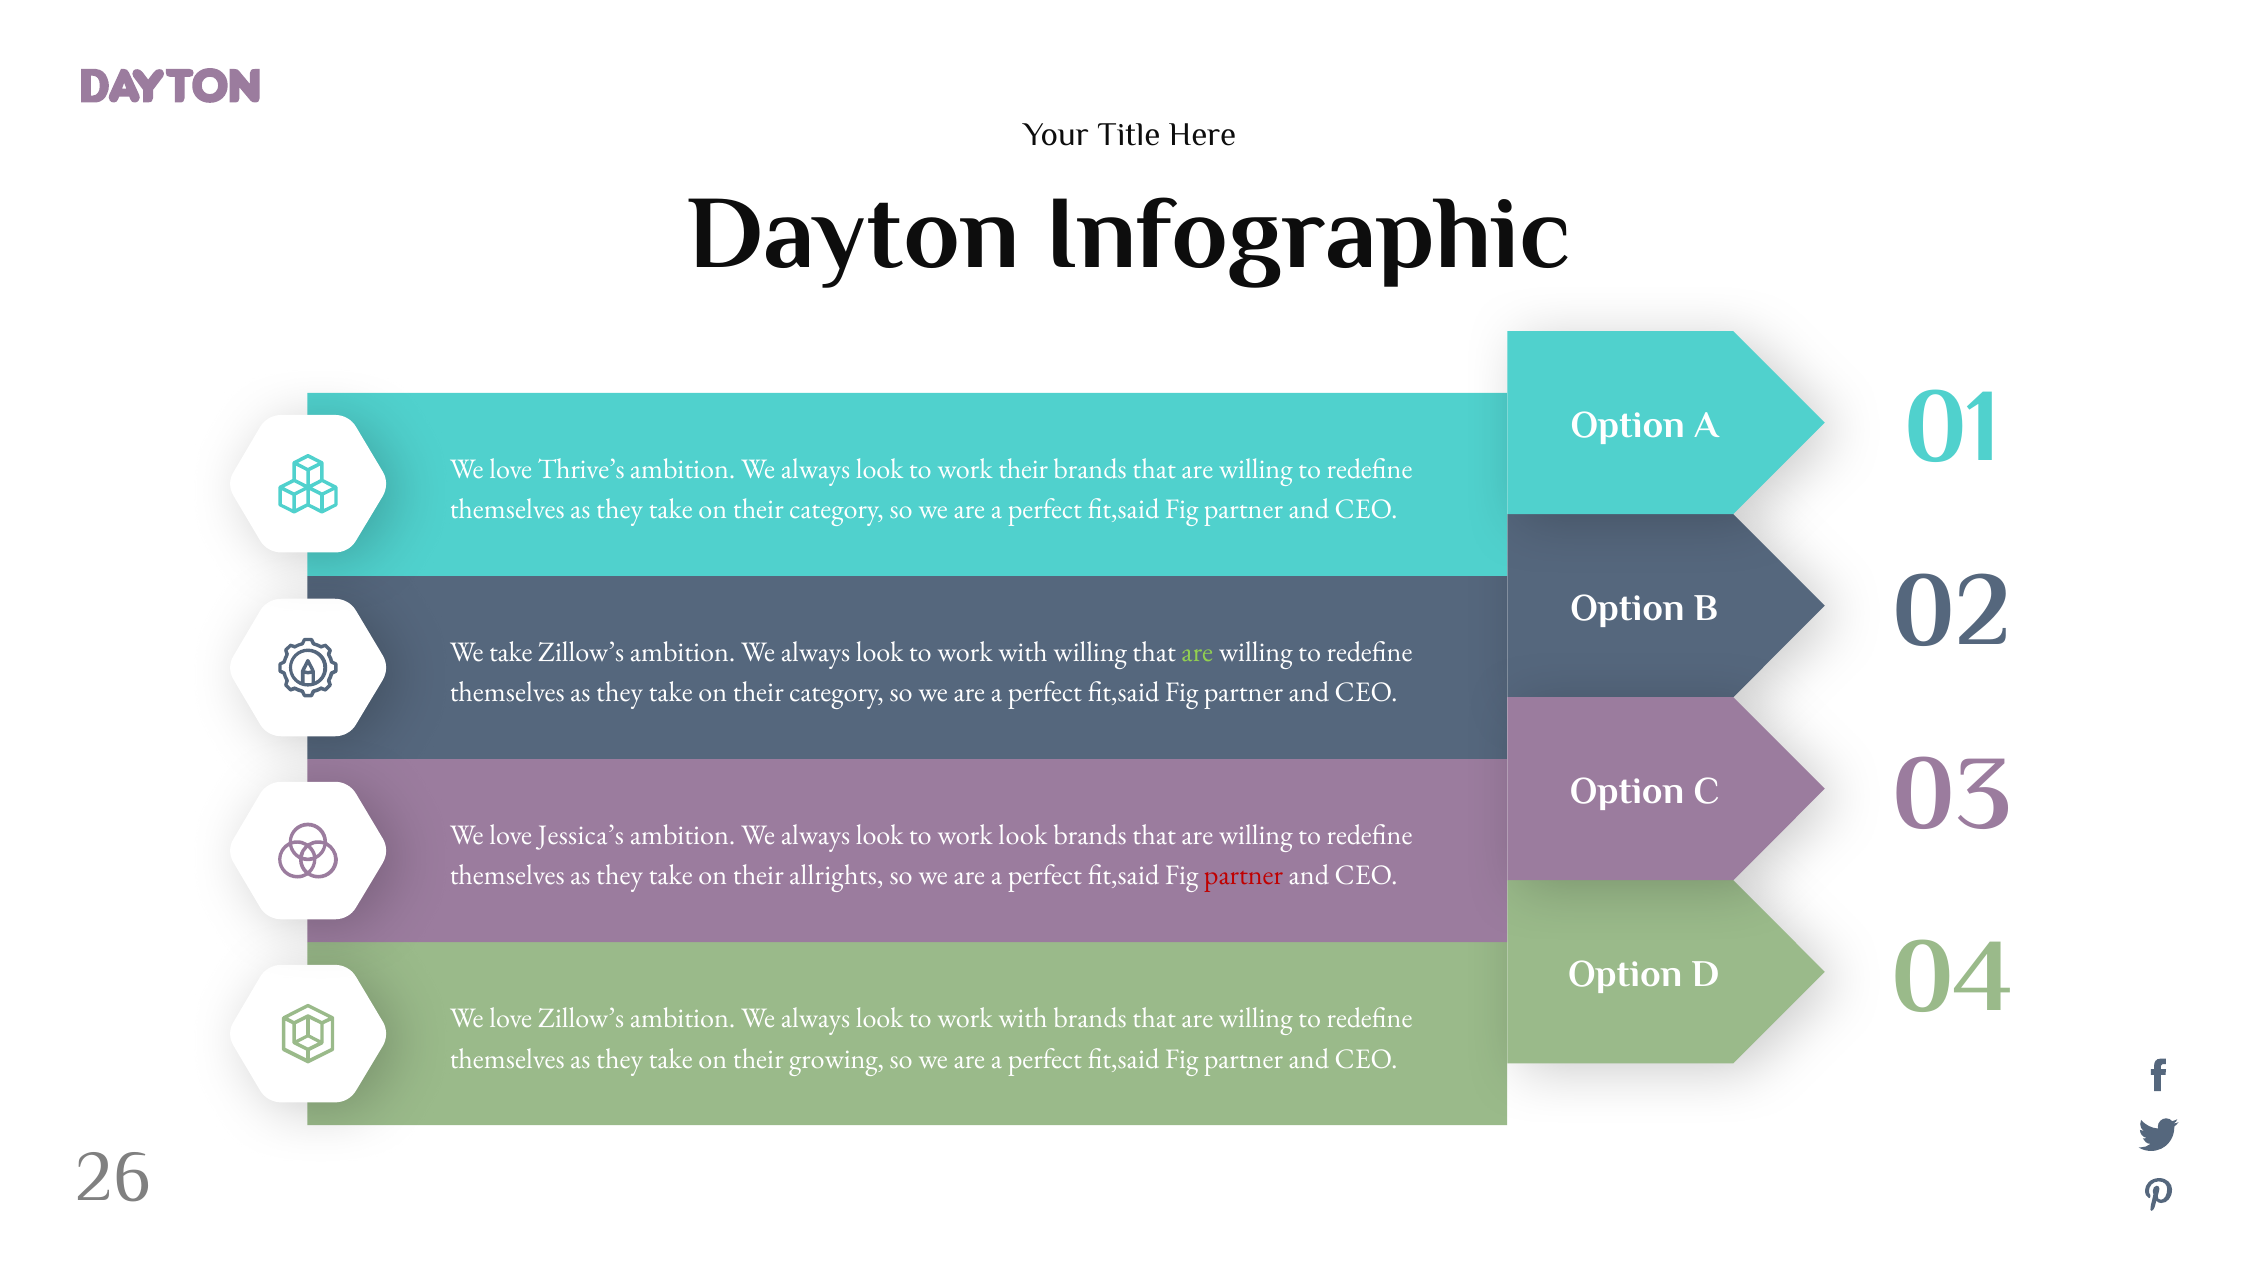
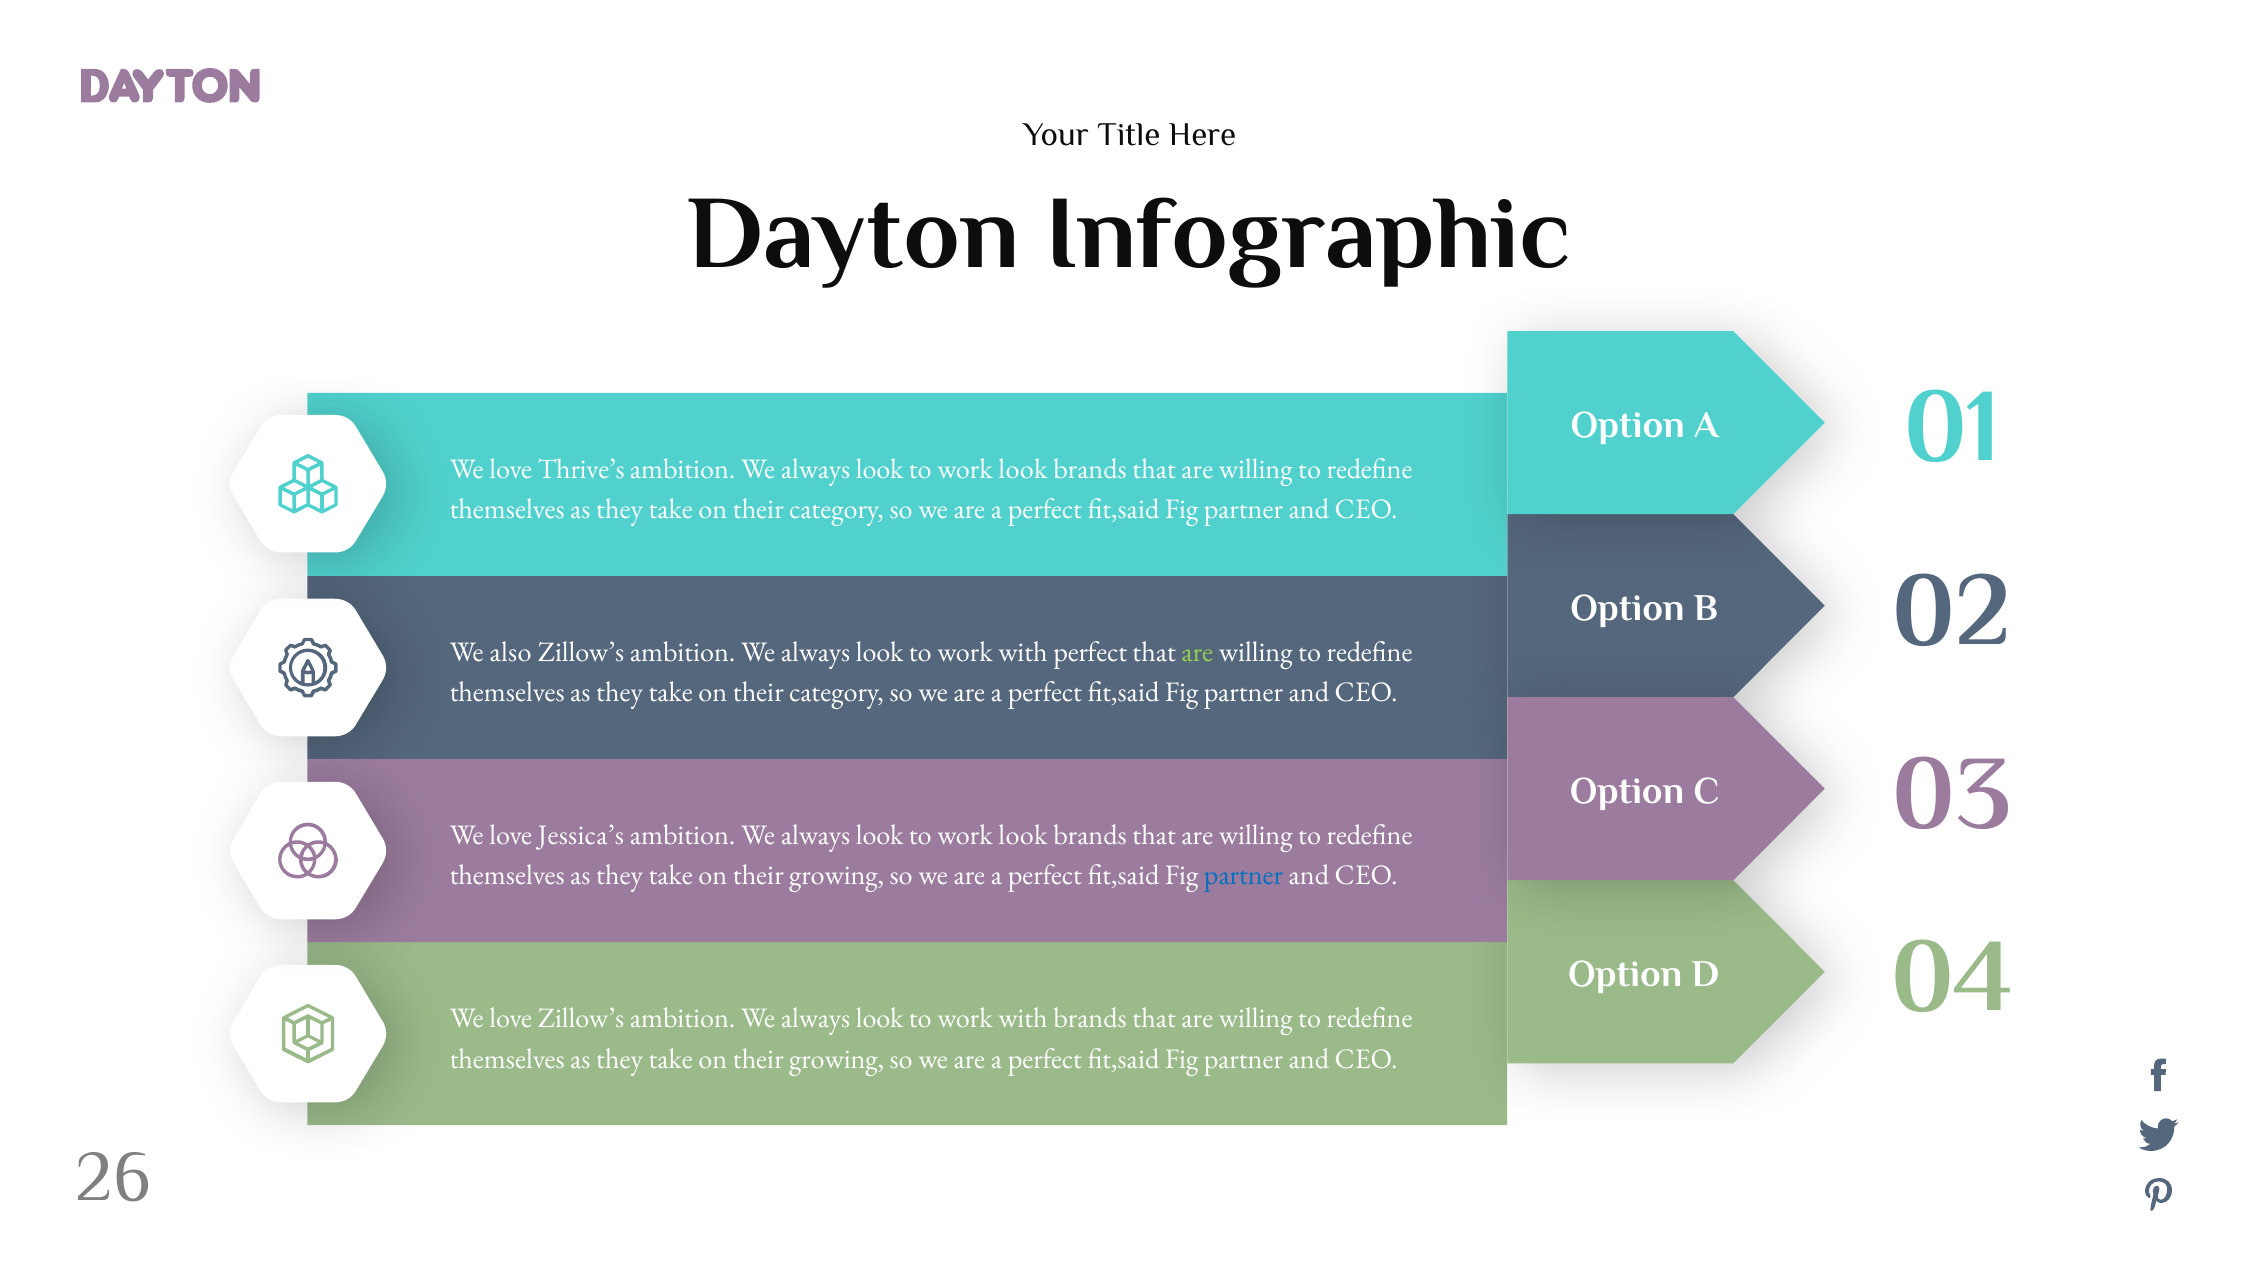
their: their -> look (1023, 469)
We take: take -> also (511, 652)
with willing: willing -> perfect (1090, 652)
allrights: allrights -> growing (837, 875)
partner colour: red -> blue (1244, 875)
